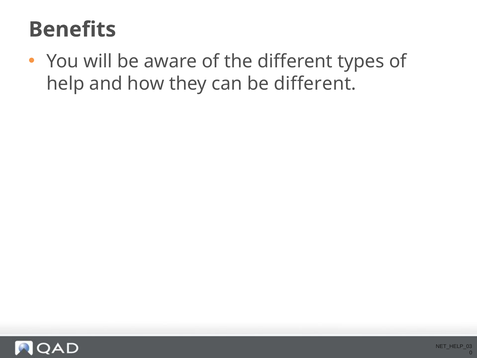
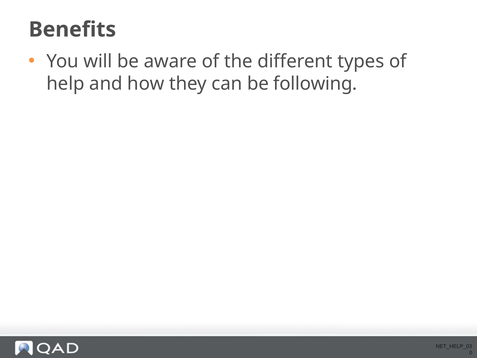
be different: different -> following (315, 84)
